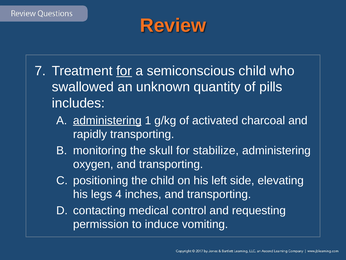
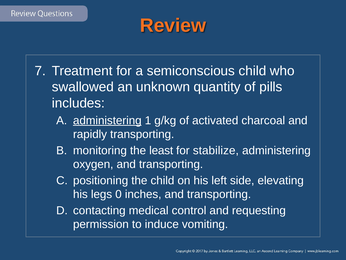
for underline: present -> none (124, 71)
skull: skull -> least (161, 150)
4: 4 -> 0 (119, 194)
